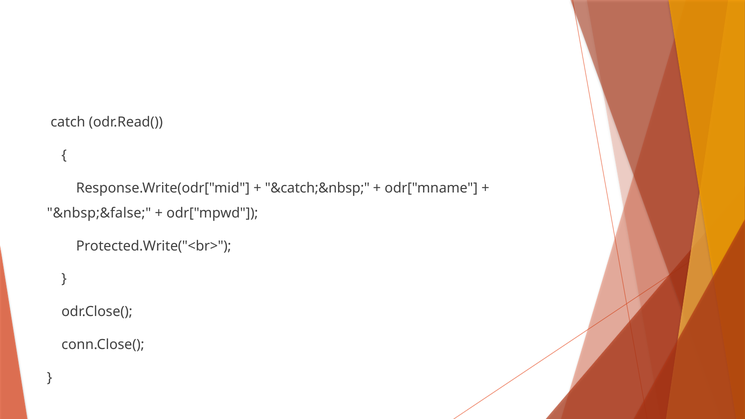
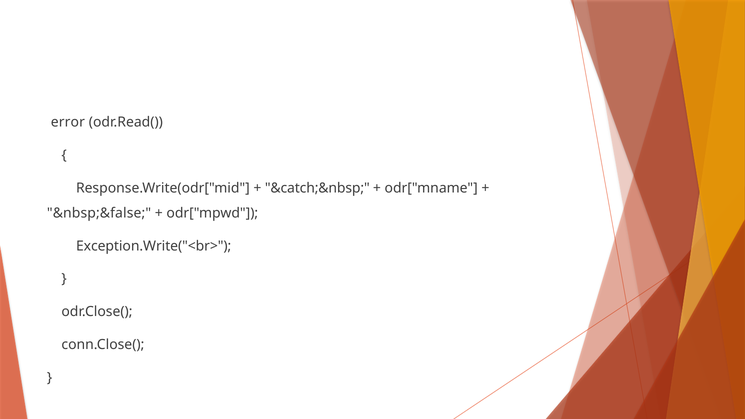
catch: catch -> error (68, 122)
Protected.Write("<br>: Protected.Write("<br> -> Exception.Write("<br> (154, 246)
